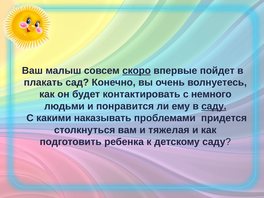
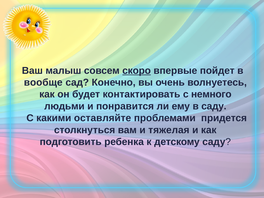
плакать: плакать -> вообще (43, 82)
саду underline: present -> none (214, 106)
наказывать: наказывать -> оставляйте (103, 118)
